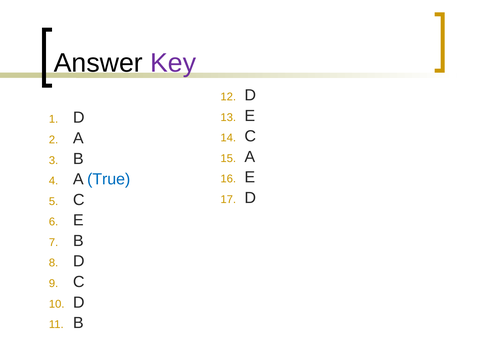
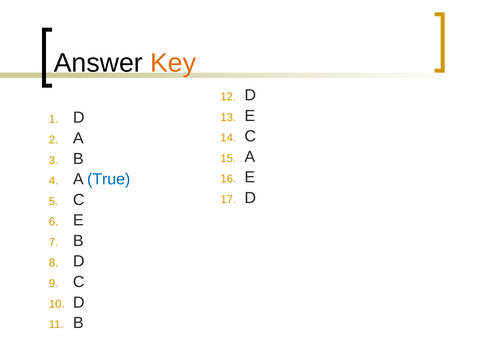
Key colour: purple -> orange (173, 63)
